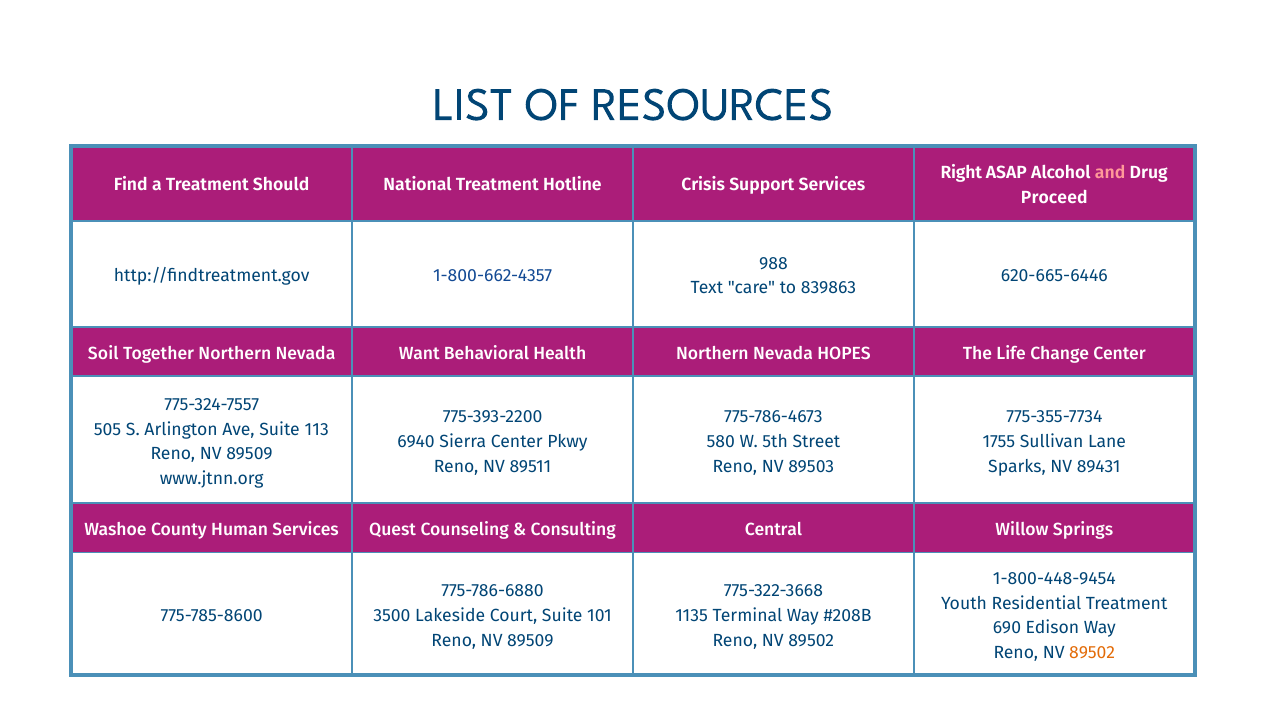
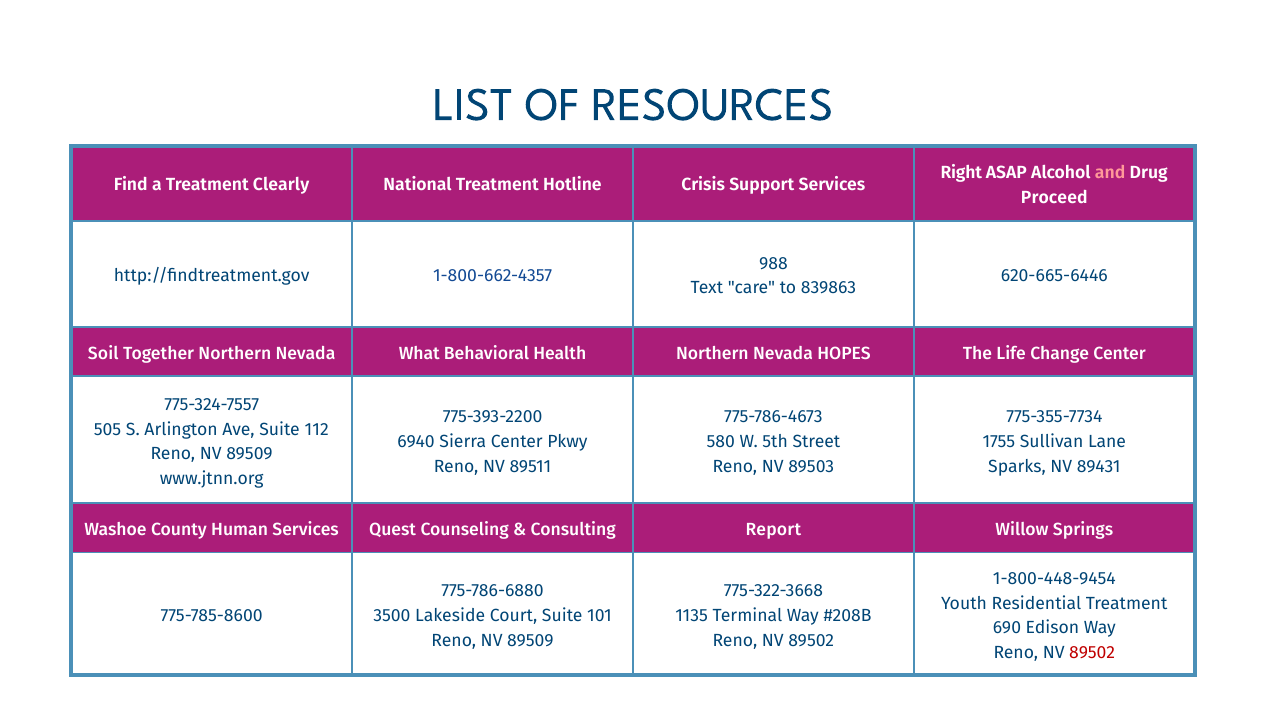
Should: Should -> Clearly (281, 185)
Want: Want -> What (419, 354)
113: 113 -> 112 (317, 429)
Central: Central -> Report (773, 530)
89502 colour: orange -> red (1092, 653)
